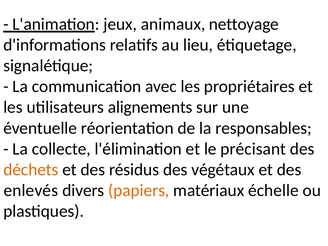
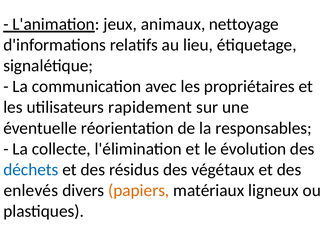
alignements: alignements -> rapidement (150, 107)
précisant: précisant -> évolution (253, 149)
déchets colour: orange -> blue (31, 170)
échelle: échelle -> ligneux (273, 190)
